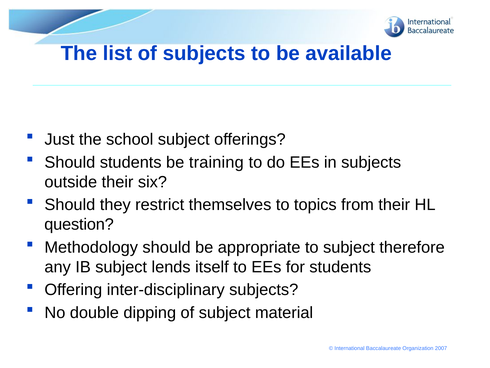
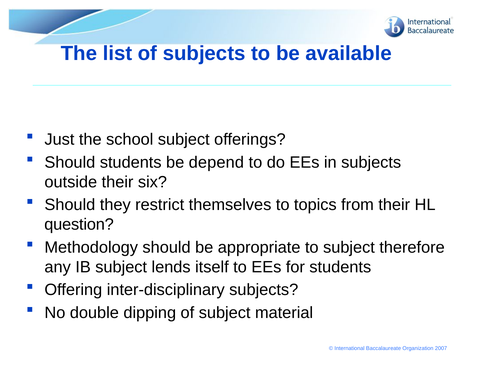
training: training -> depend (216, 162)
